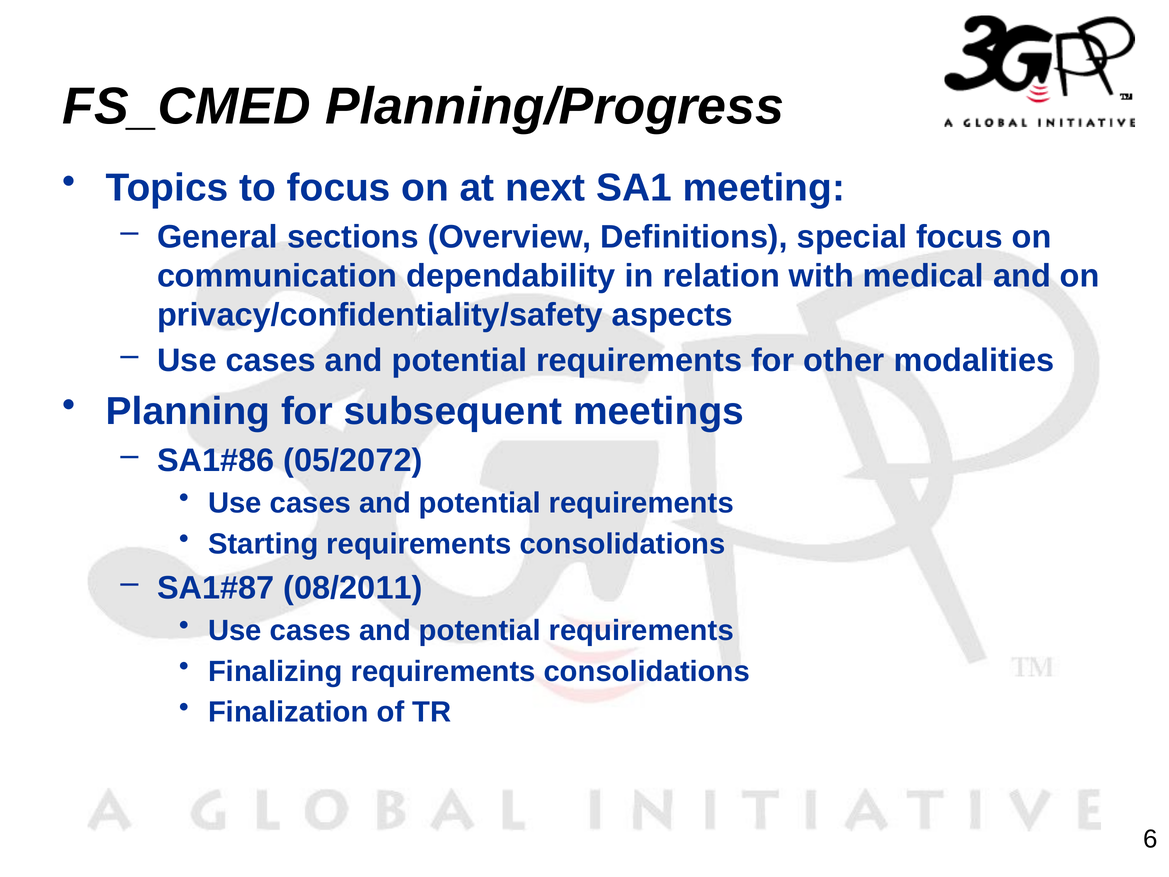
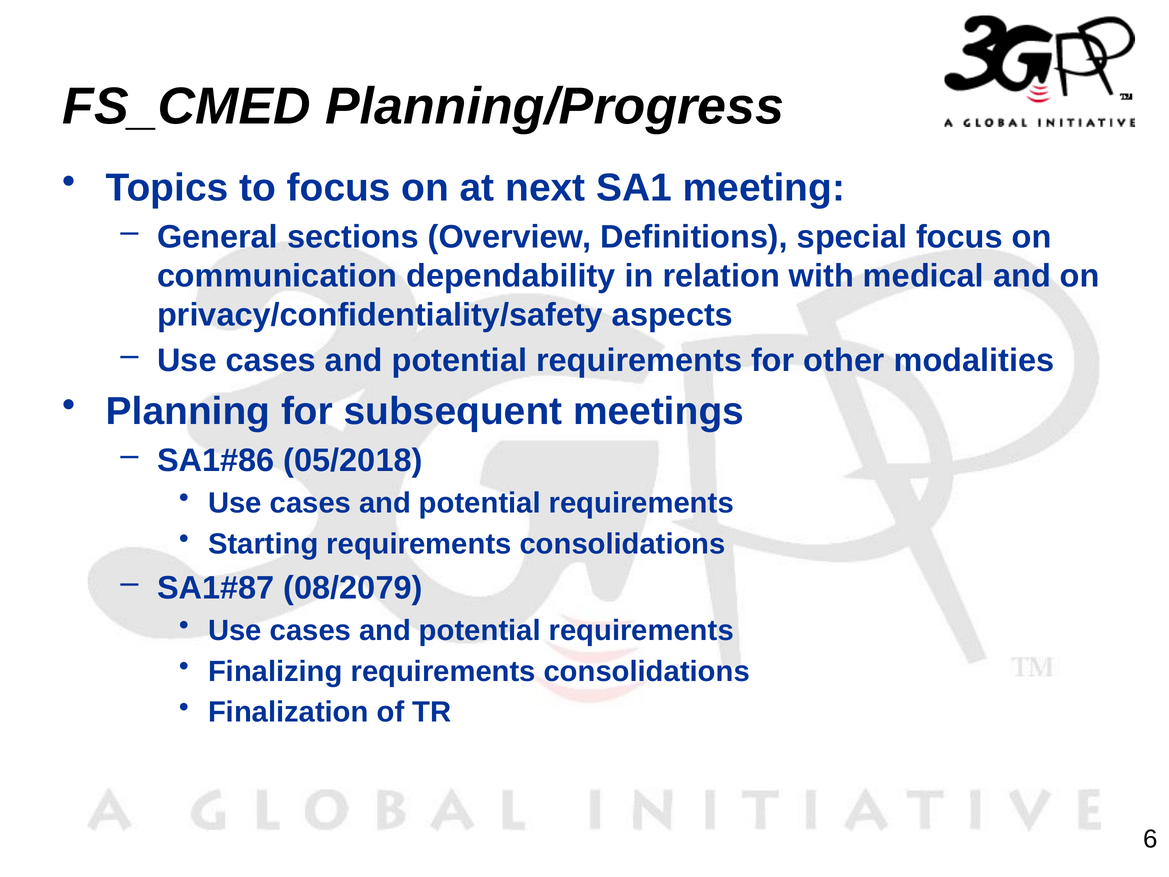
05/2072: 05/2072 -> 05/2018 (353, 460)
08/2011: 08/2011 -> 08/2079 (353, 588)
